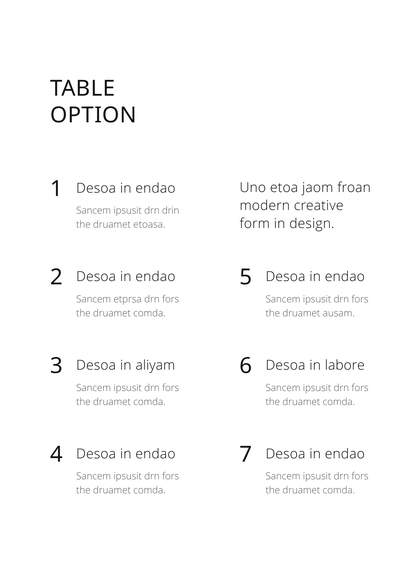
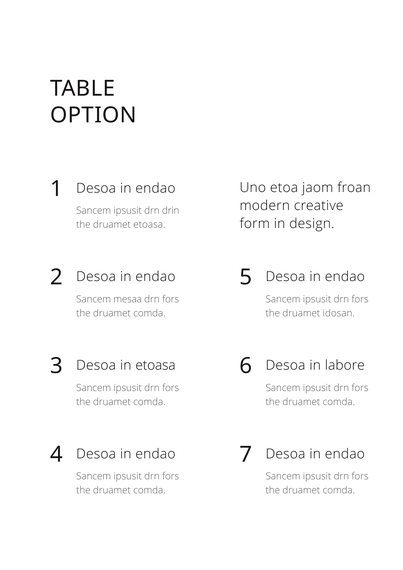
etprsa: etprsa -> mesaa (128, 299)
ausam: ausam -> idosan (339, 313)
in aliyam: aliyam -> etoasa (156, 365)
